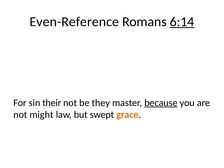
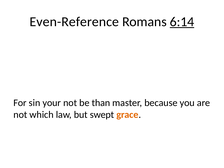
their: their -> your (52, 103)
they: they -> than (101, 103)
because underline: present -> none (161, 103)
might: might -> which (42, 115)
